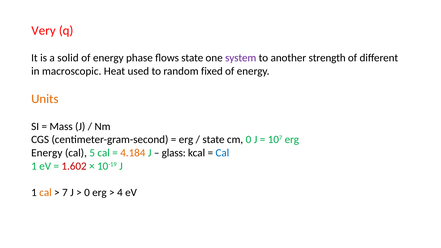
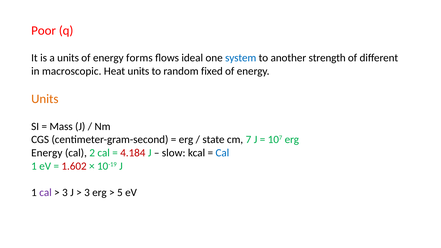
Very: Very -> Poor (44, 31)
a solid: solid -> units (68, 58)
phase: phase -> forms (139, 58)
flows state: state -> ideal (192, 58)
system colour: purple -> blue (241, 58)
Heat used: used -> units (138, 71)
cm 0: 0 -> 7 (249, 140)
5: 5 -> 2 (92, 153)
4.184 colour: orange -> red (133, 153)
glass: glass -> slow (174, 153)
cal colour: orange -> purple (45, 193)
7: 7 -> 3 (65, 193)
0: 0 -> 3 (87, 193)
4: 4 -> 5 (120, 193)
